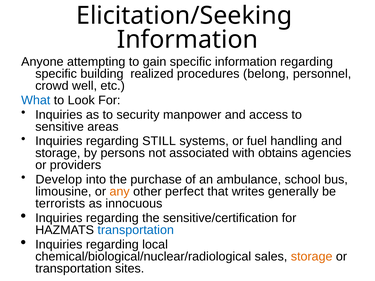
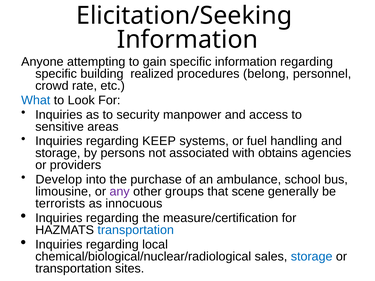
well: well -> rate (85, 86)
STILL: STILL -> KEEP (159, 141)
any colour: orange -> purple (120, 192)
perfect: perfect -> groups (184, 192)
writes: writes -> scene (248, 192)
sensitive/certification: sensitive/certification -> measure/certification (221, 218)
storage colour: orange -> blue (312, 257)
